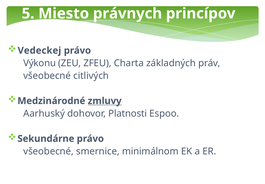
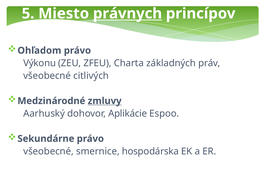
právnych underline: none -> present (128, 13)
Vedeckej: Vedeckej -> Ohľadom (39, 50)
Platnosti: Platnosti -> Aplikácie (128, 113)
minimálnom: minimálnom -> hospodárska (150, 151)
